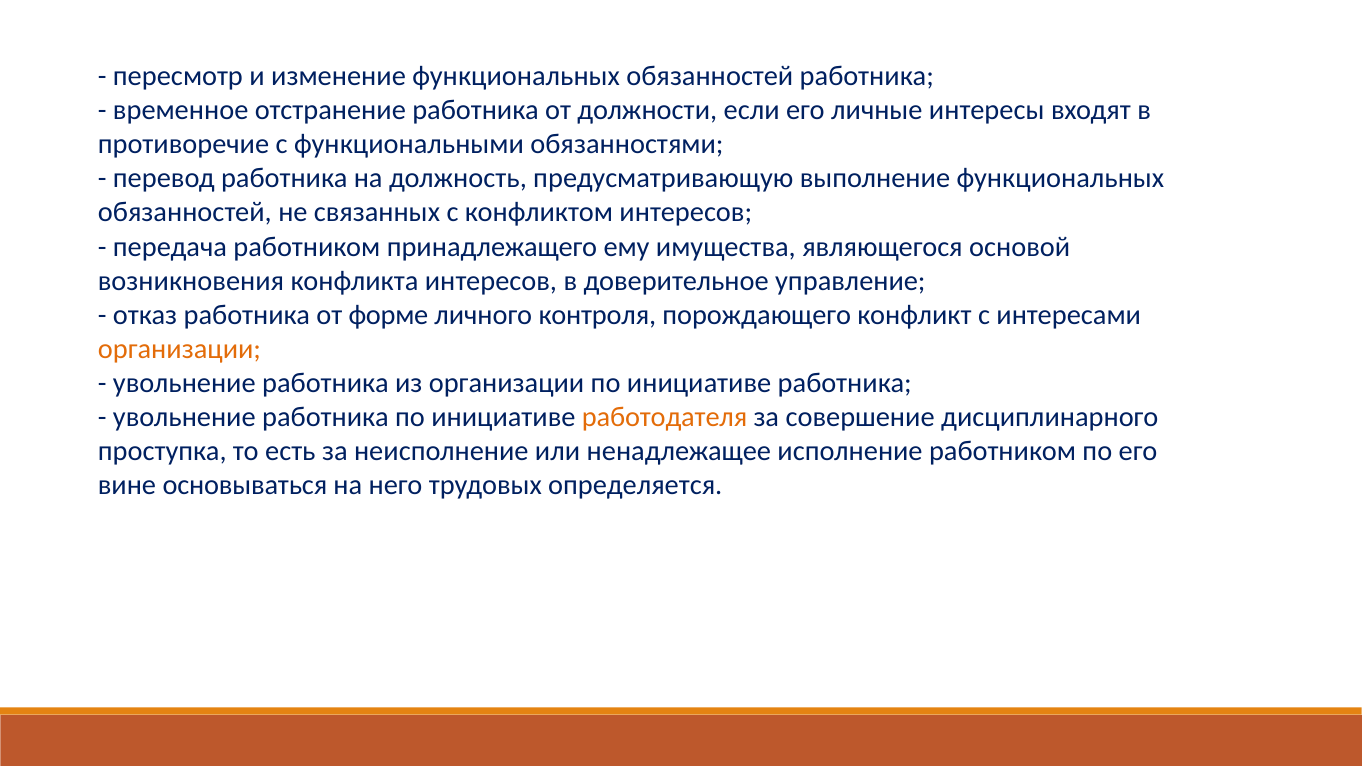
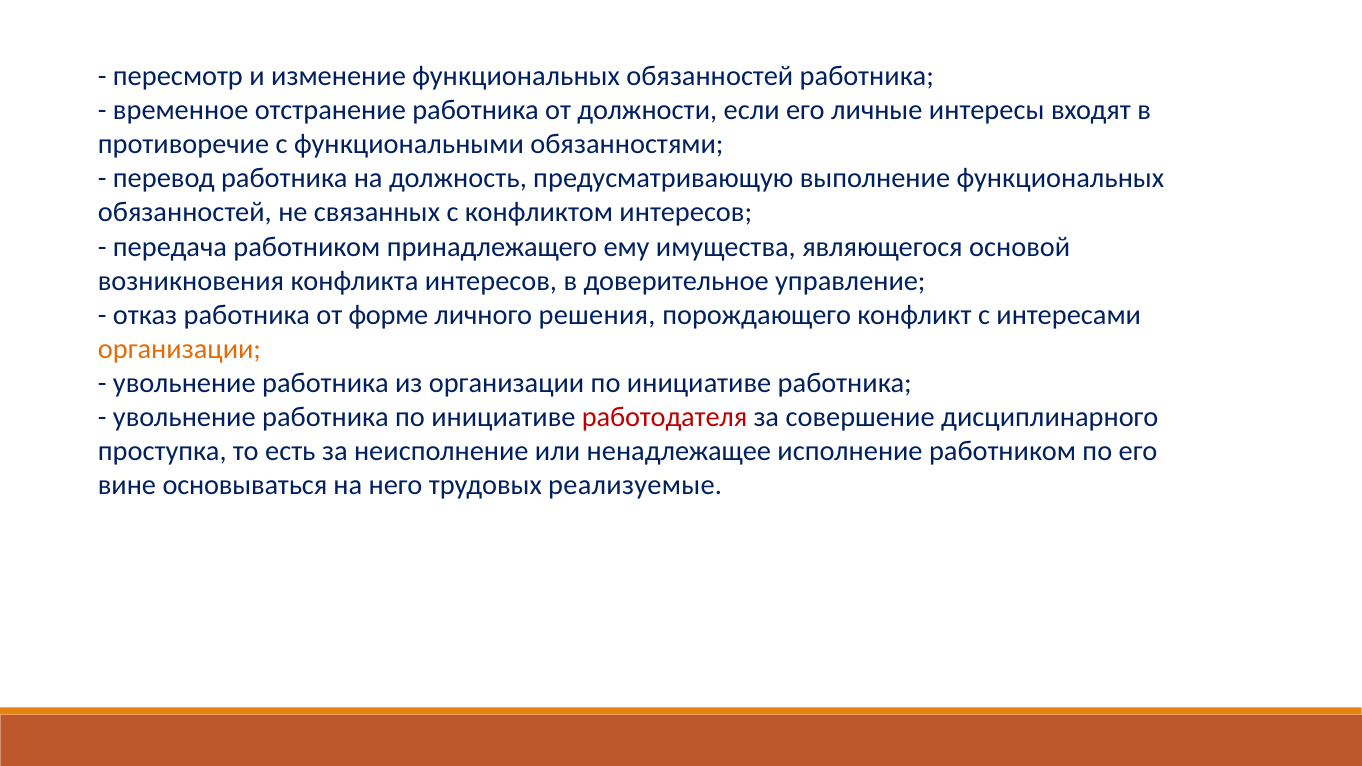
контроля: контроля -> решения (597, 315)
работодателя colour: orange -> red (665, 417)
определяется: определяется -> реализуемые (635, 485)
